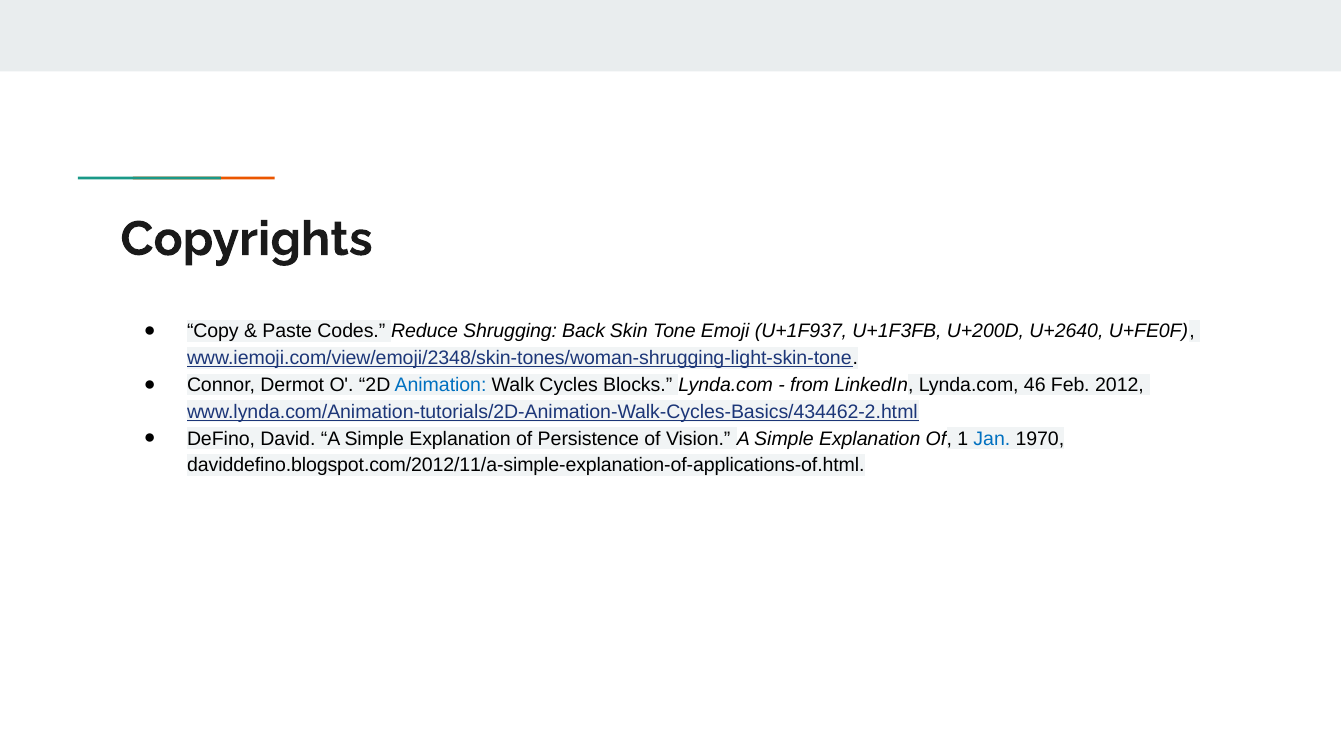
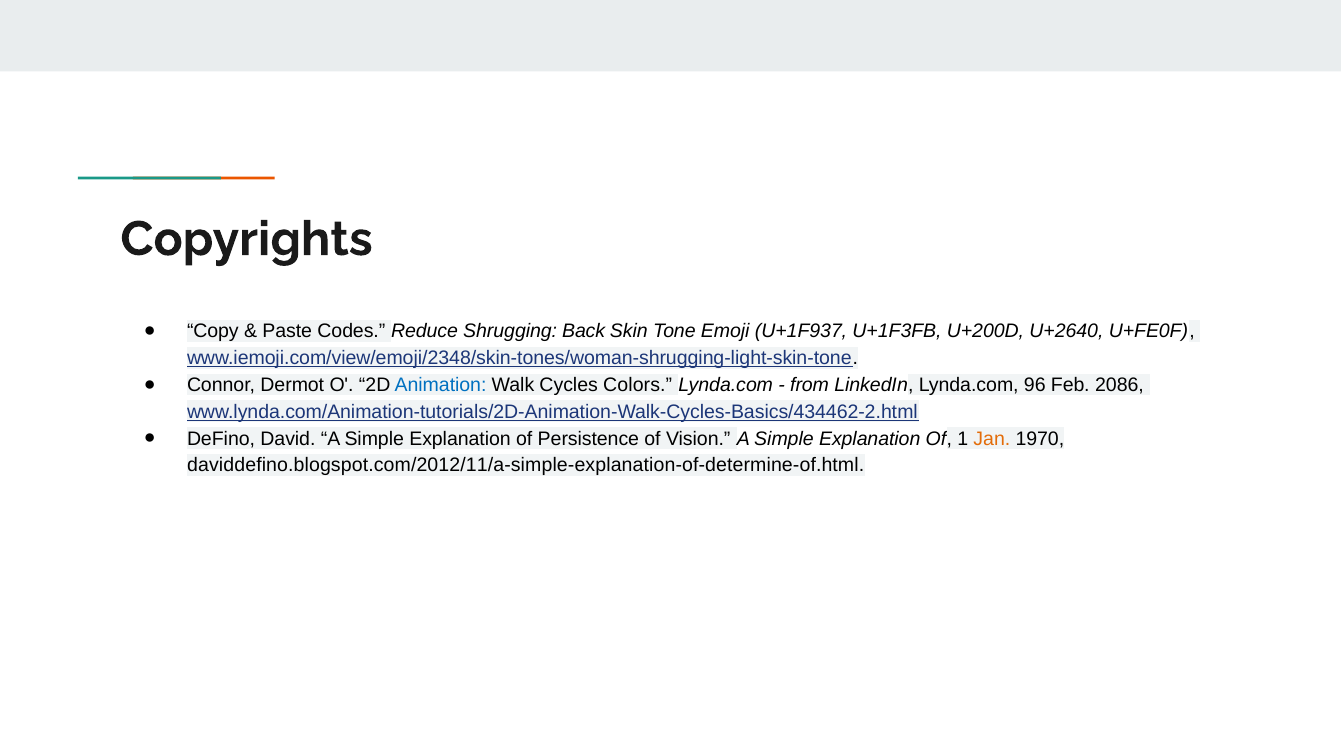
Blocks: Blocks -> Colors (638, 385)
46: 46 -> 96 (1035, 385)
2012: 2012 -> 2086 (1119, 385)
Jan colour: blue -> orange (992, 439)
daviddefino.blogspot.com/2012/11/a-simple-explanation-of-applications-of.html: daviddefino.blogspot.com/2012/11/a-simple-explanation-of-applications-of.html -> daviddefino.blogspot.com/2012/11/a-simple-explanation-of-determine-of.html (526, 466)
